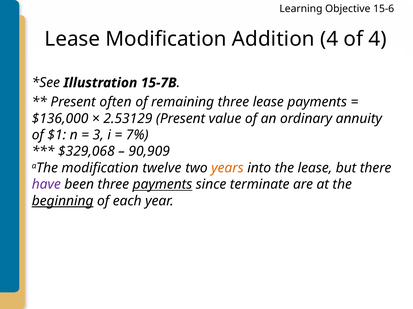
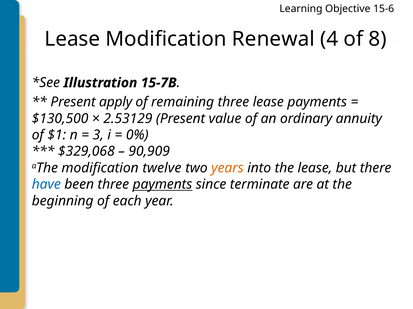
Addition: Addition -> Renewal (273, 39)
of 4: 4 -> 8 (378, 39)
often: often -> apply (116, 102)
$136,000: $136,000 -> $130,500 (60, 119)
7%: 7% -> 0% (137, 135)
have colour: purple -> blue (46, 185)
beginning underline: present -> none (63, 201)
